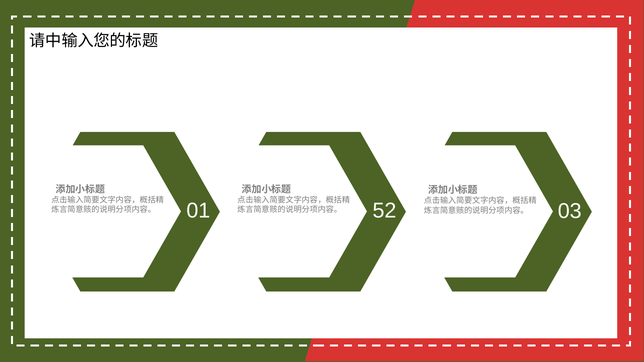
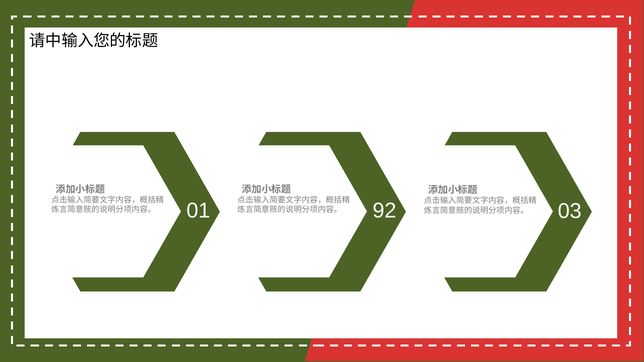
52: 52 -> 92 (384, 211)
